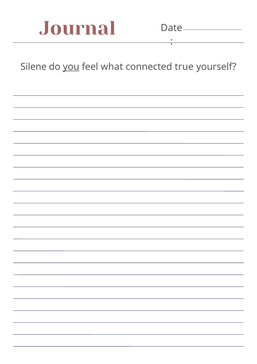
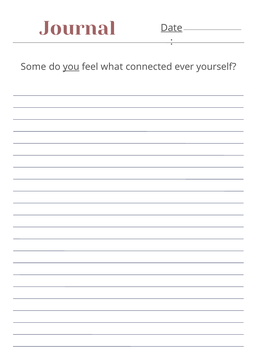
Date underline: none -> present (172, 28)
Silene: Silene -> Some (33, 67)
true: true -> ever (184, 67)
